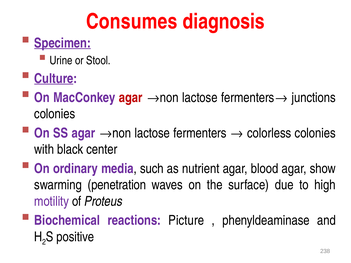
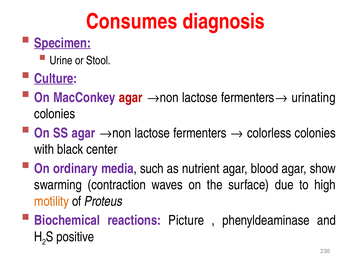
junctions: junctions -> urinating (314, 98)
penetration: penetration -> contraction (117, 185)
motility colour: purple -> orange (52, 202)
